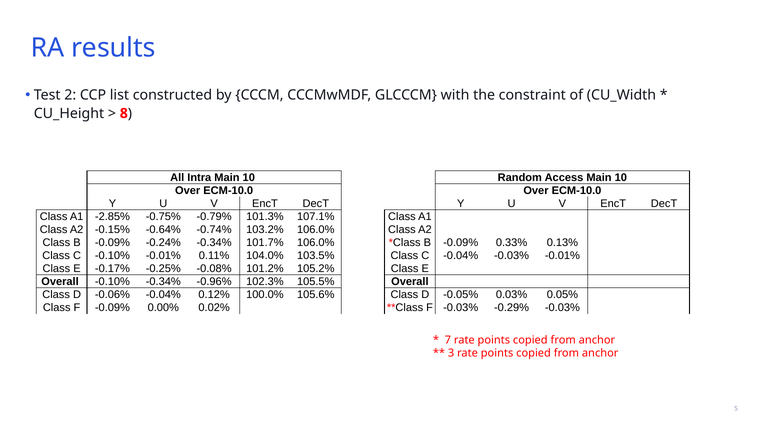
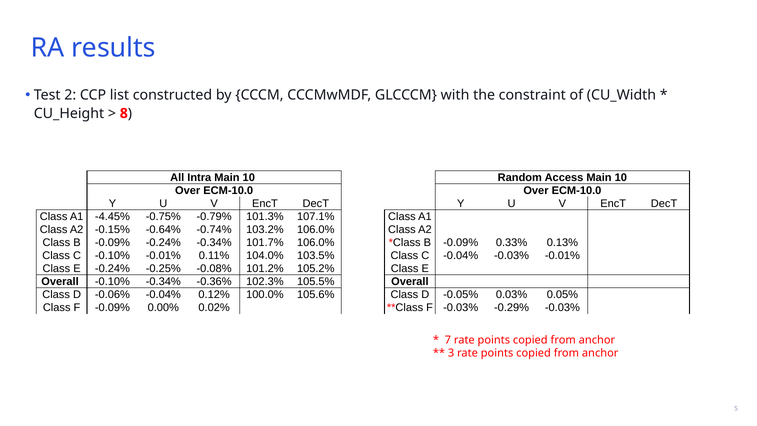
-2.85%: -2.85% -> -4.45% (112, 217)
E -0.17%: -0.17% -> -0.24% (112, 269)
-0.96%: -0.96% -> -0.36% (214, 282)
